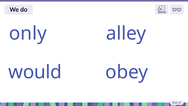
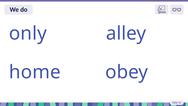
would: would -> home (35, 72)
